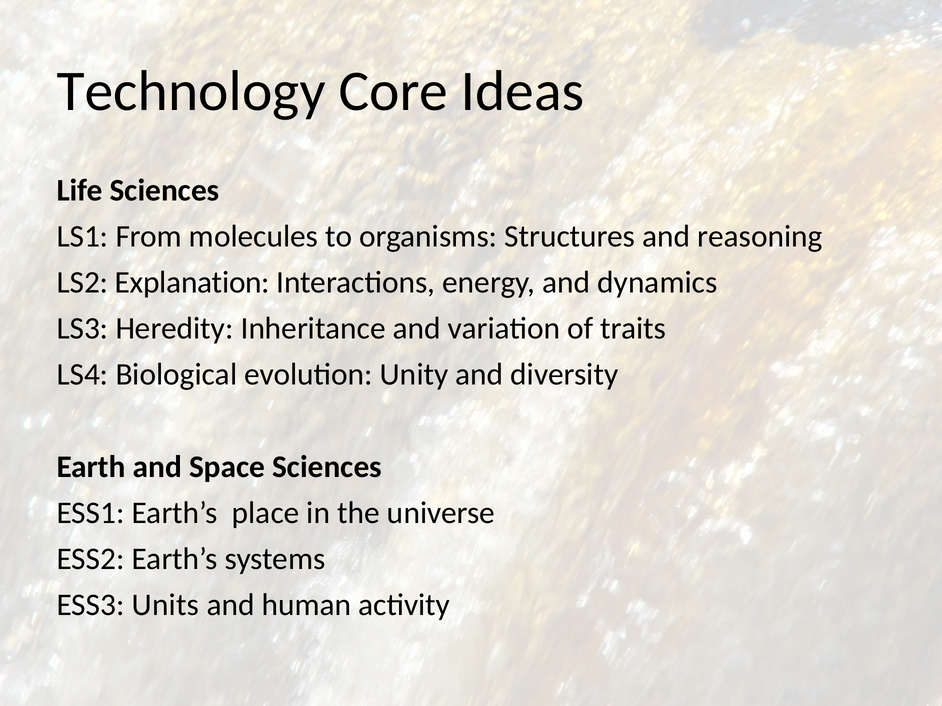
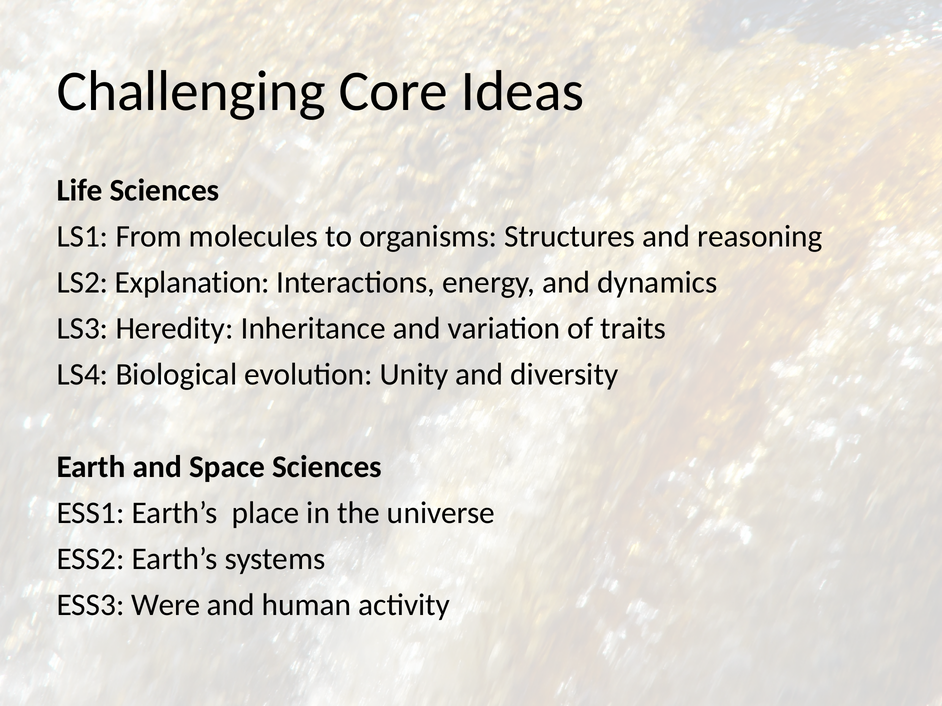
Technology: Technology -> Challenging (191, 91)
Units: Units -> Were (166, 605)
